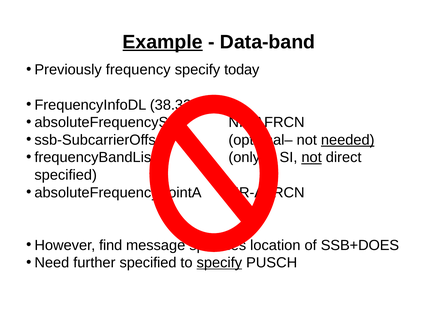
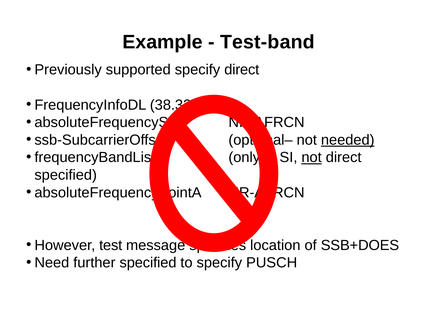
Example underline: present -> none (163, 42)
Data-band: Data-band -> Test-band (267, 42)
frequency: frequency -> supported (138, 70)
specify today: today -> direct (242, 70)
find: find -> test (111, 245)
specify underline: present -> none (219, 262)
